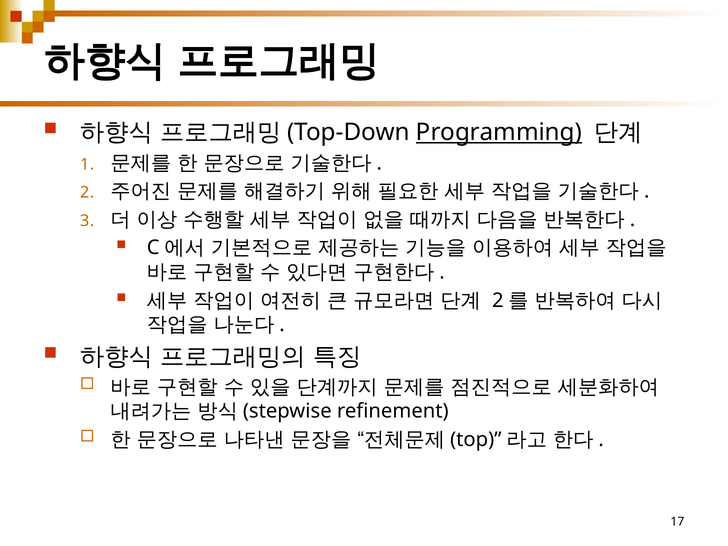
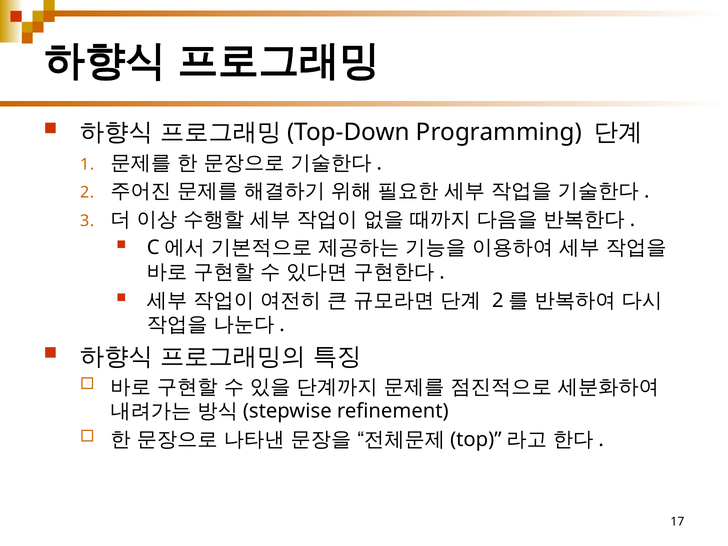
Programming underline: present -> none (499, 132)
